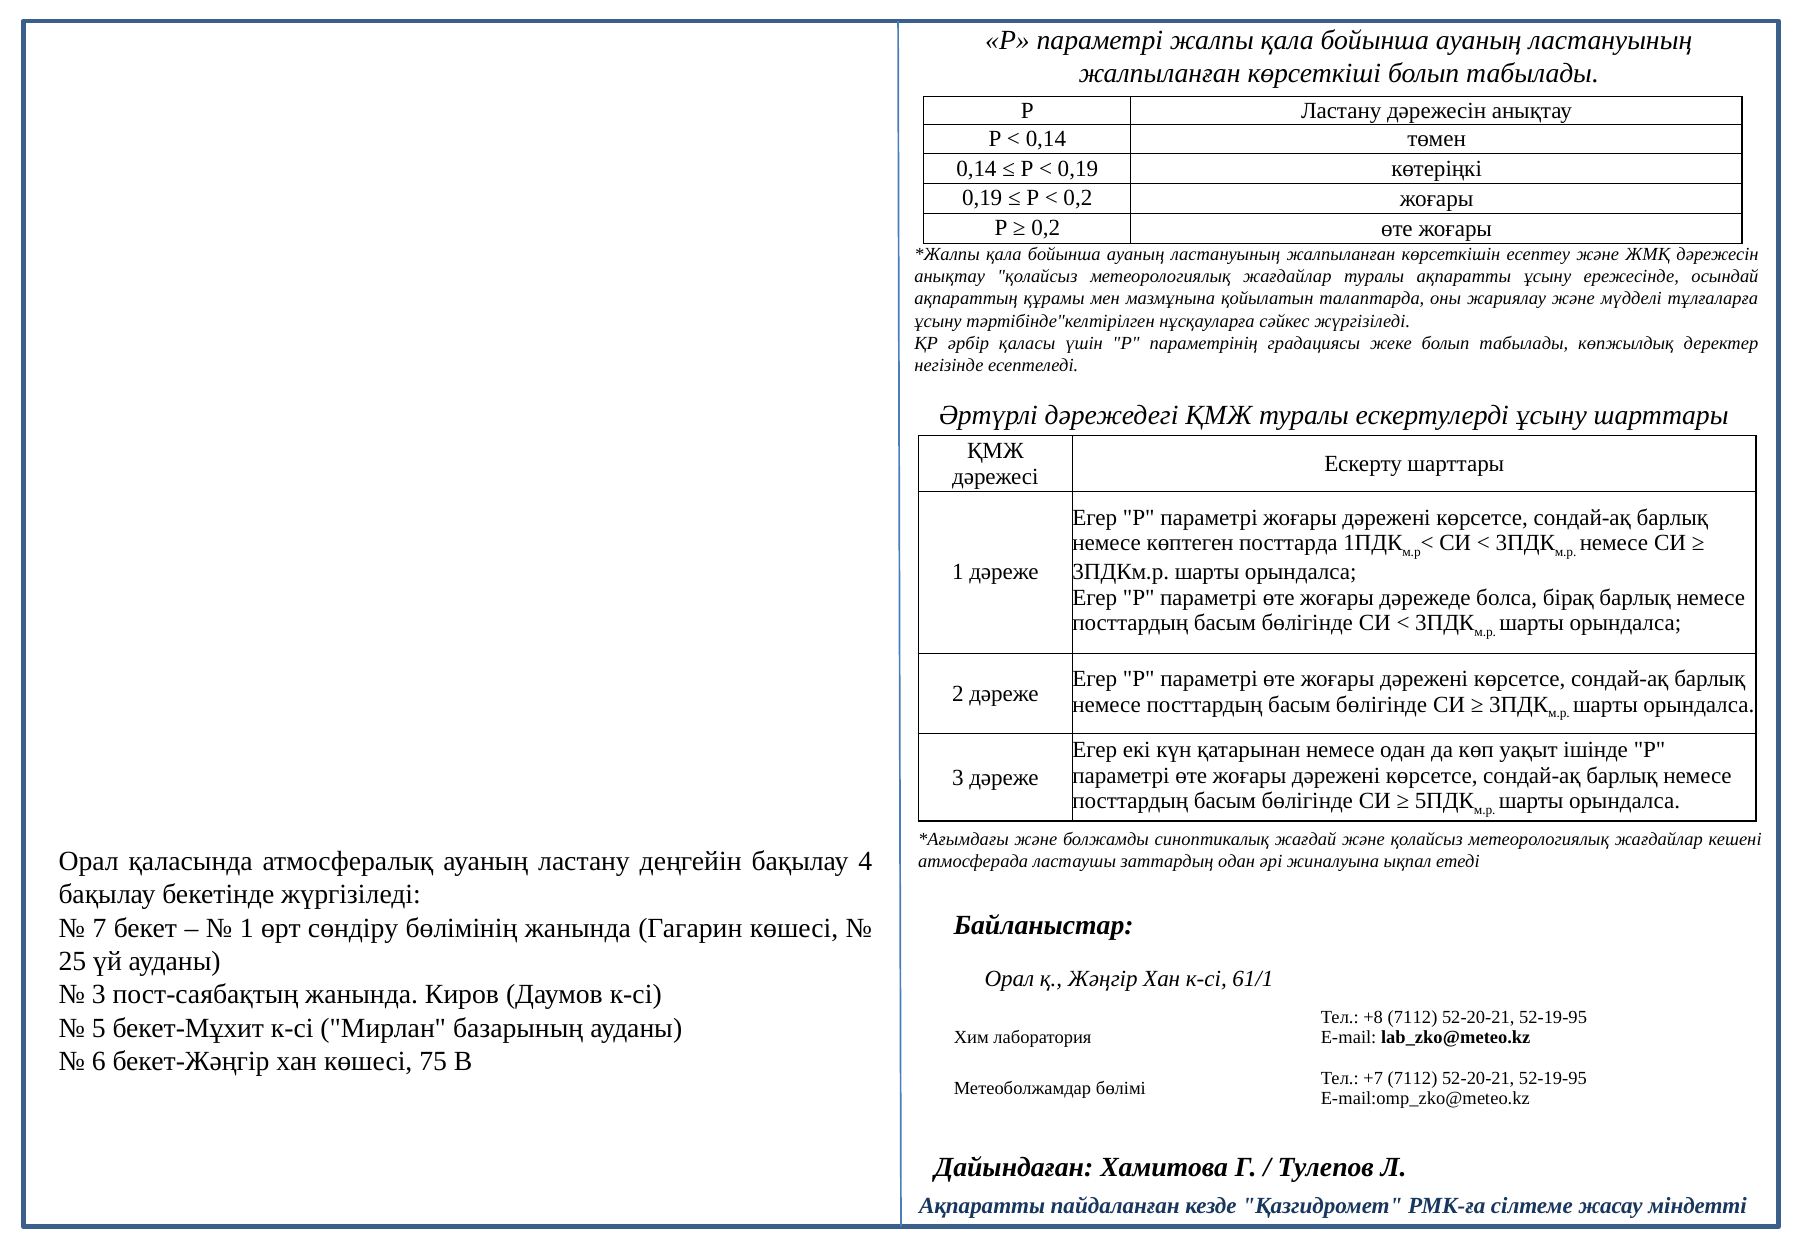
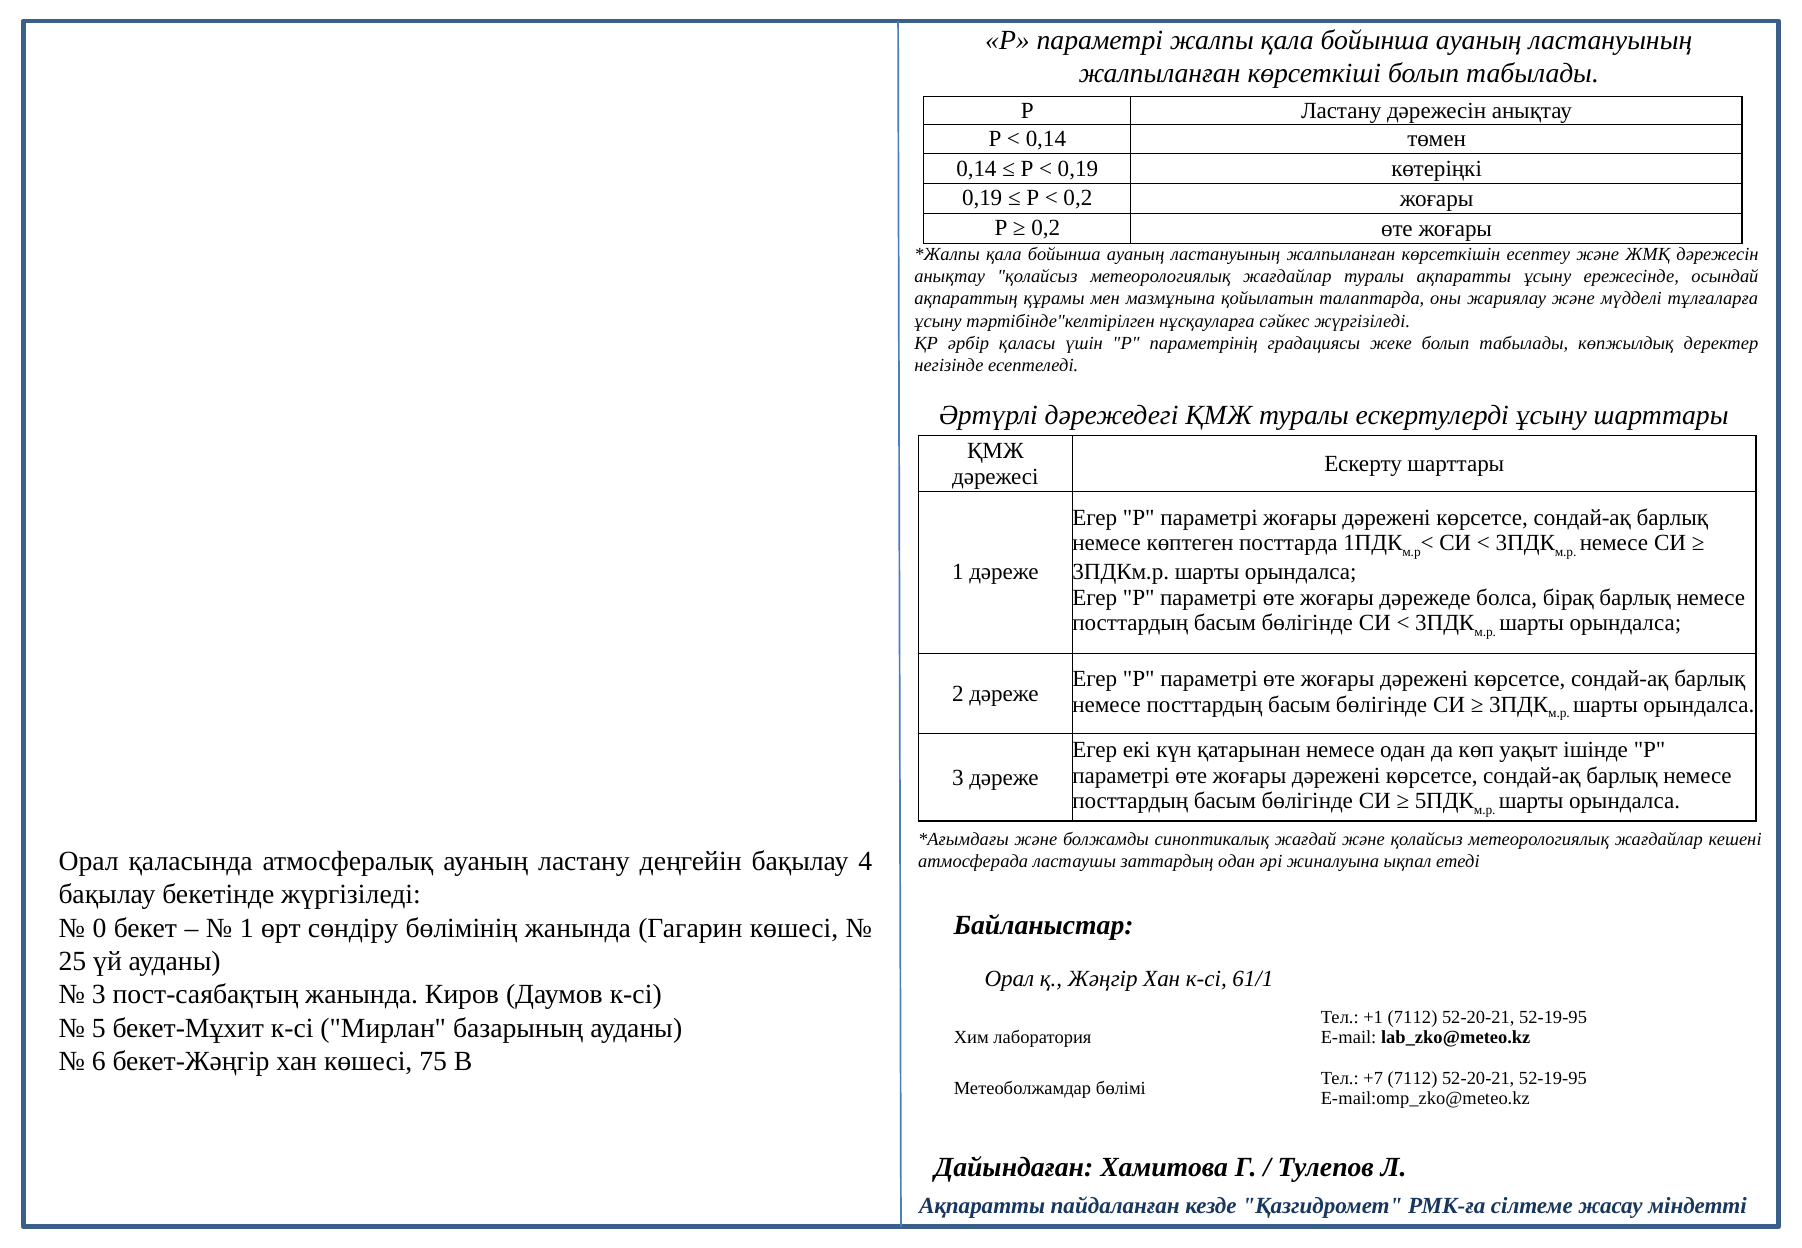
7: 7 -> 0 (99, 928)
+8: +8 -> +1 (1373, 1017)
